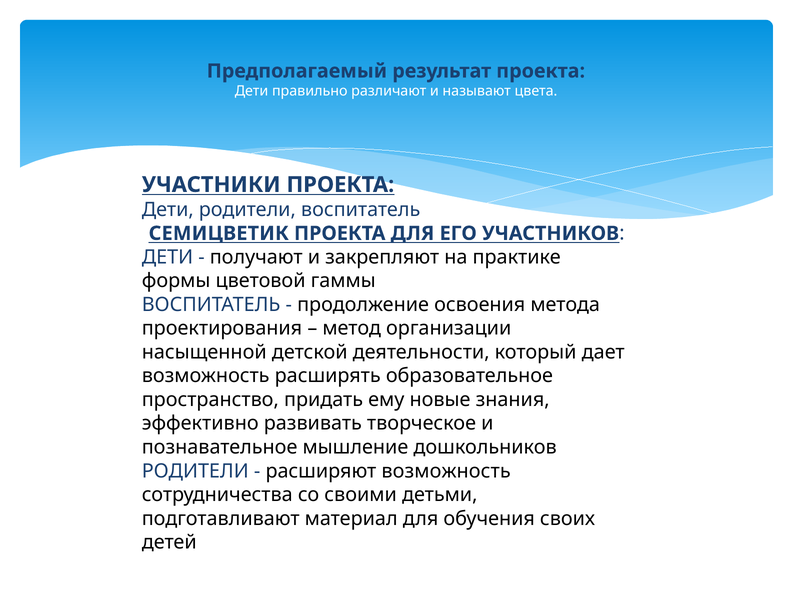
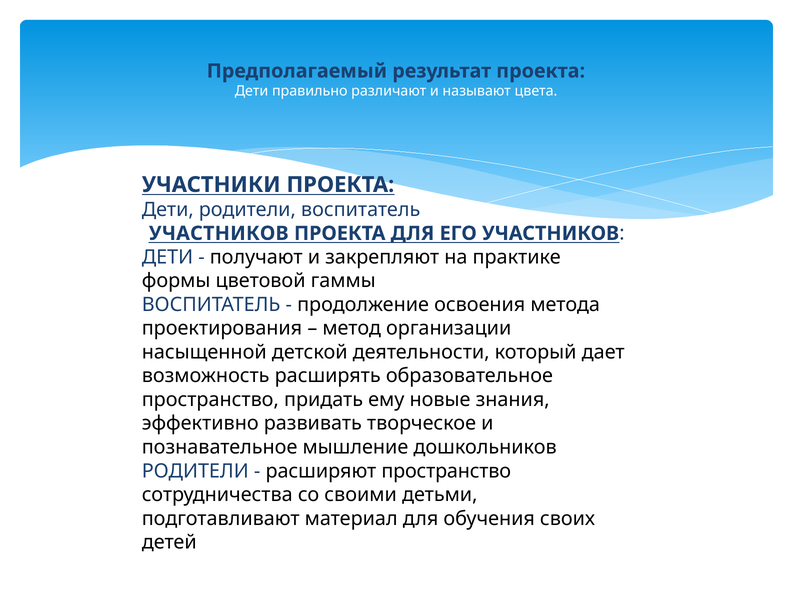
СЕМИЦВЕТИК: СЕМИЦВЕТИК -> УЧАСТНИКОВ (219, 233)
расширяют возможность: возможность -> пространство (446, 471)
